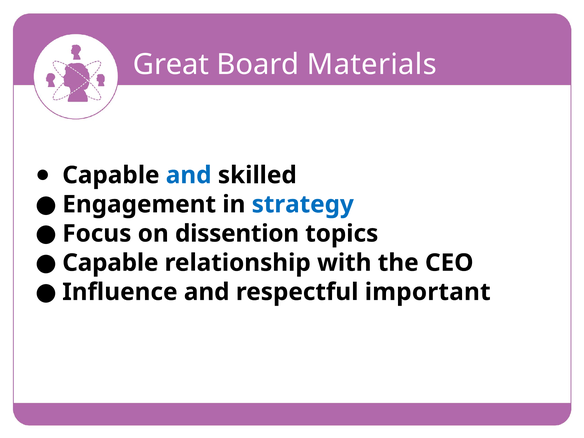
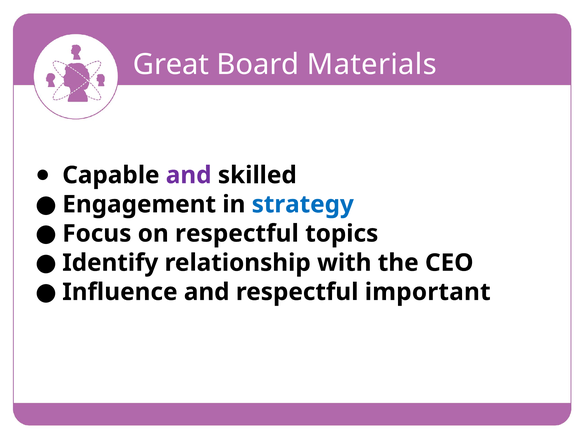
and colour: blue -> purple (189, 175)
on dissention: dissention -> respectful (237, 234)
Capable: Capable -> Identify (110, 263)
